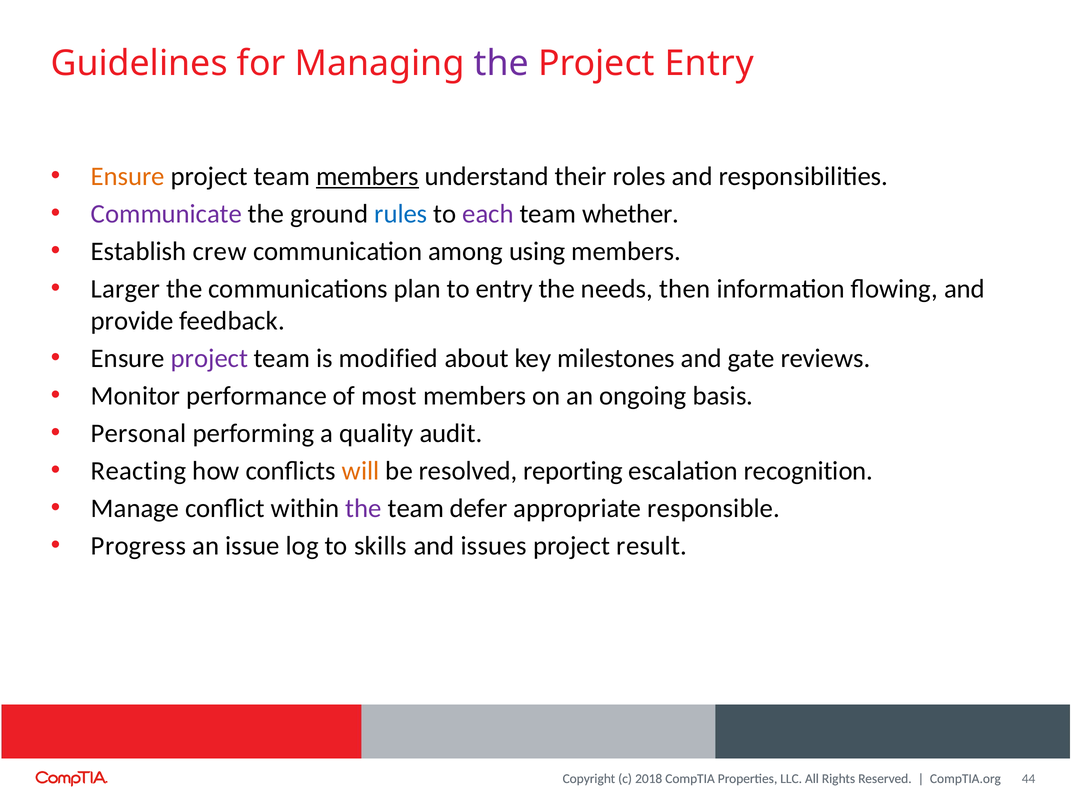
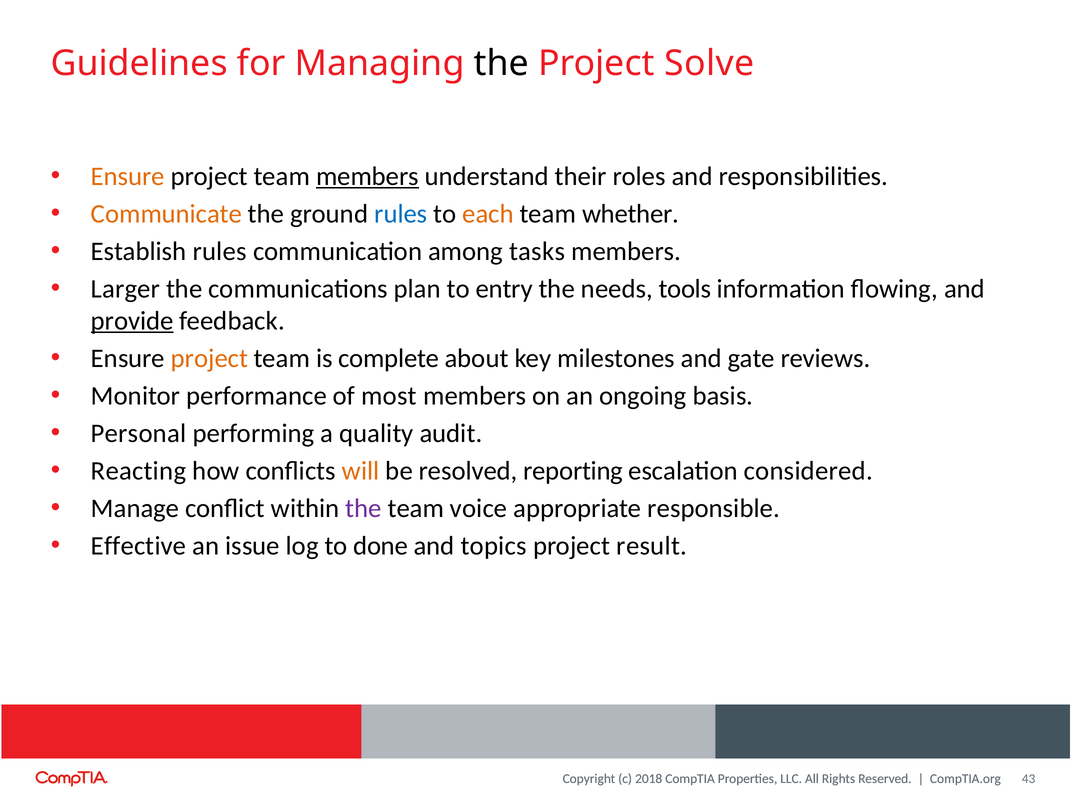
the colour: purple -> black (501, 64)
Project Entry: Entry -> Solve (709, 64)
Communicate colour: purple -> orange (167, 214)
each colour: purple -> orange (488, 214)
Establish crew: crew -> rules (220, 251)
using: using -> tasks (537, 251)
then: then -> tools (685, 289)
provide underline: none -> present (132, 321)
project colour: purple -> orange (209, 358)
modified: modified -> complete (389, 358)
recognition: recognition -> considered (808, 471)
defer: defer -> voice (479, 508)
Progress: Progress -> Effective (139, 546)
skills: skills -> done (381, 546)
issues: issues -> topics (494, 546)
44: 44 -> 43 (1029, 779)
